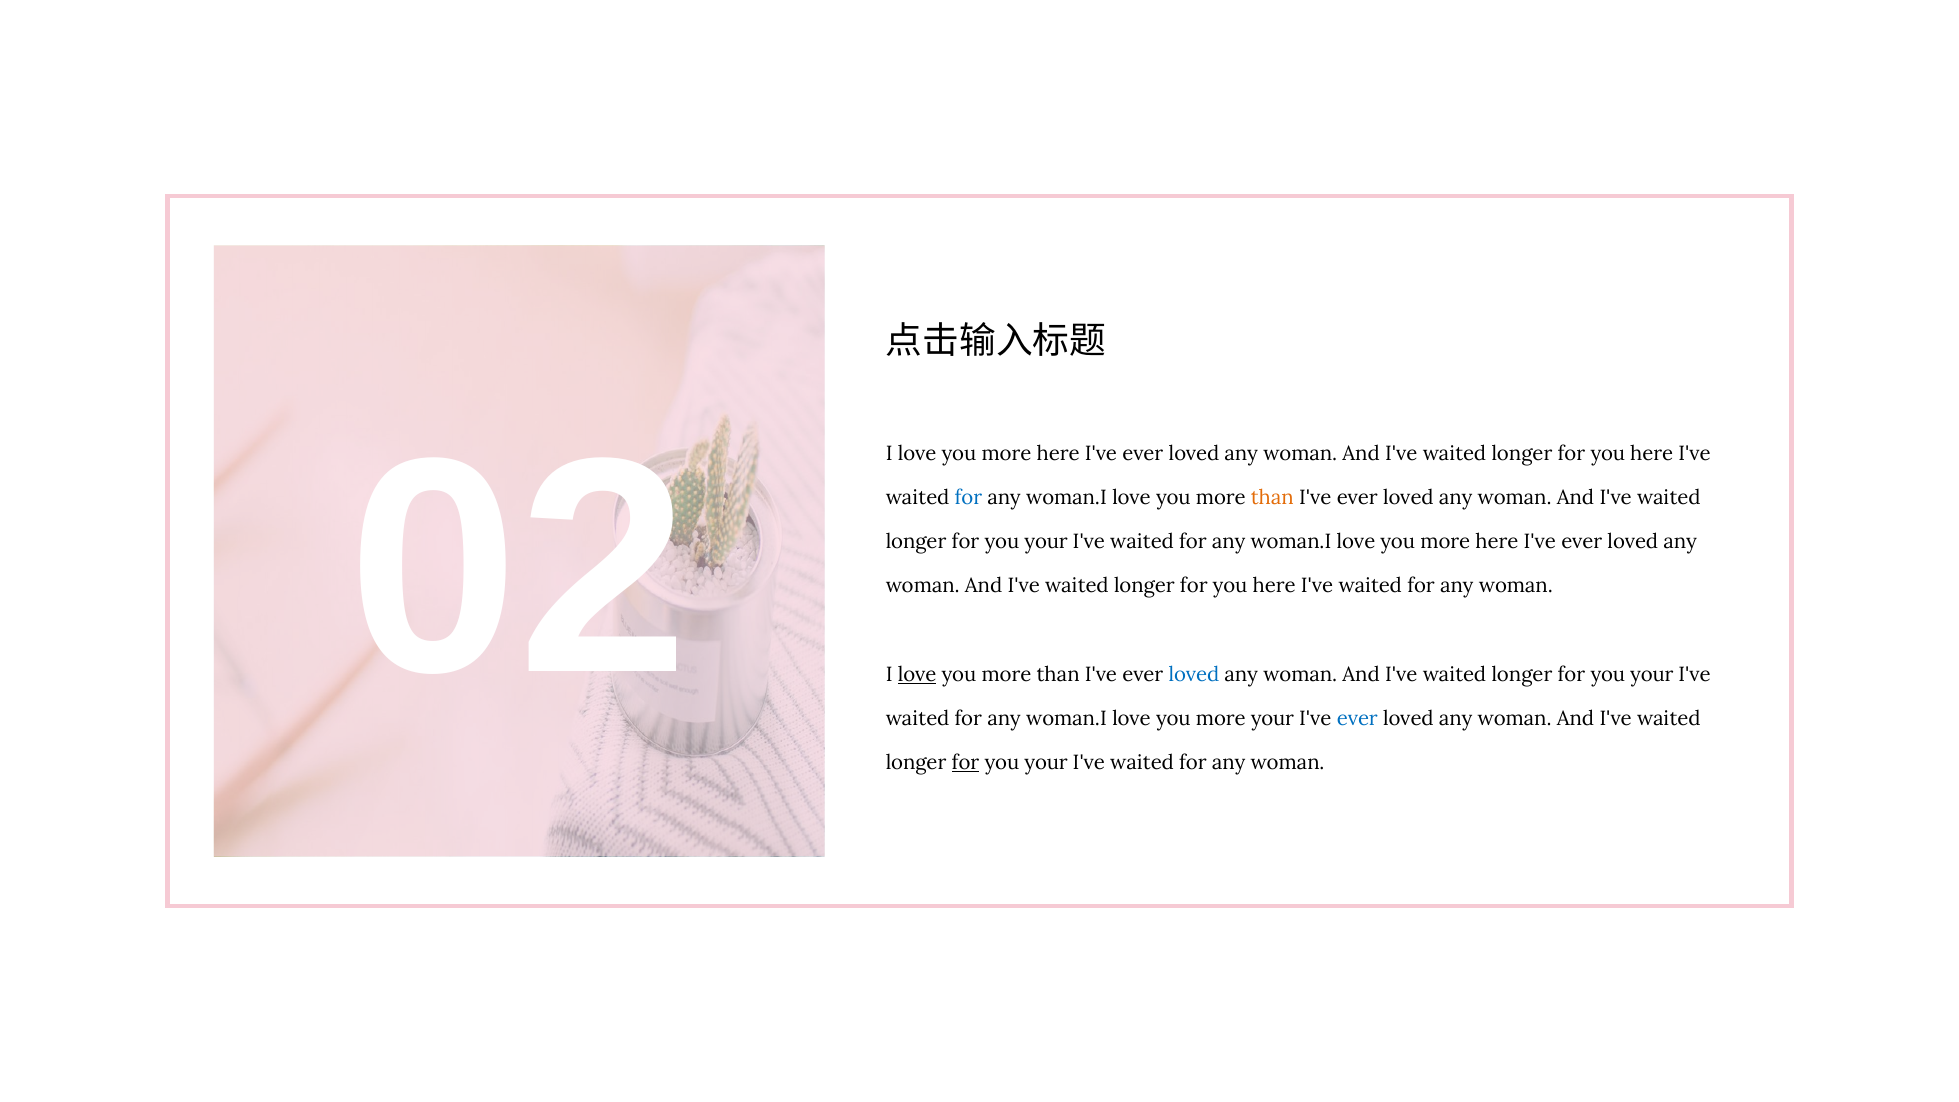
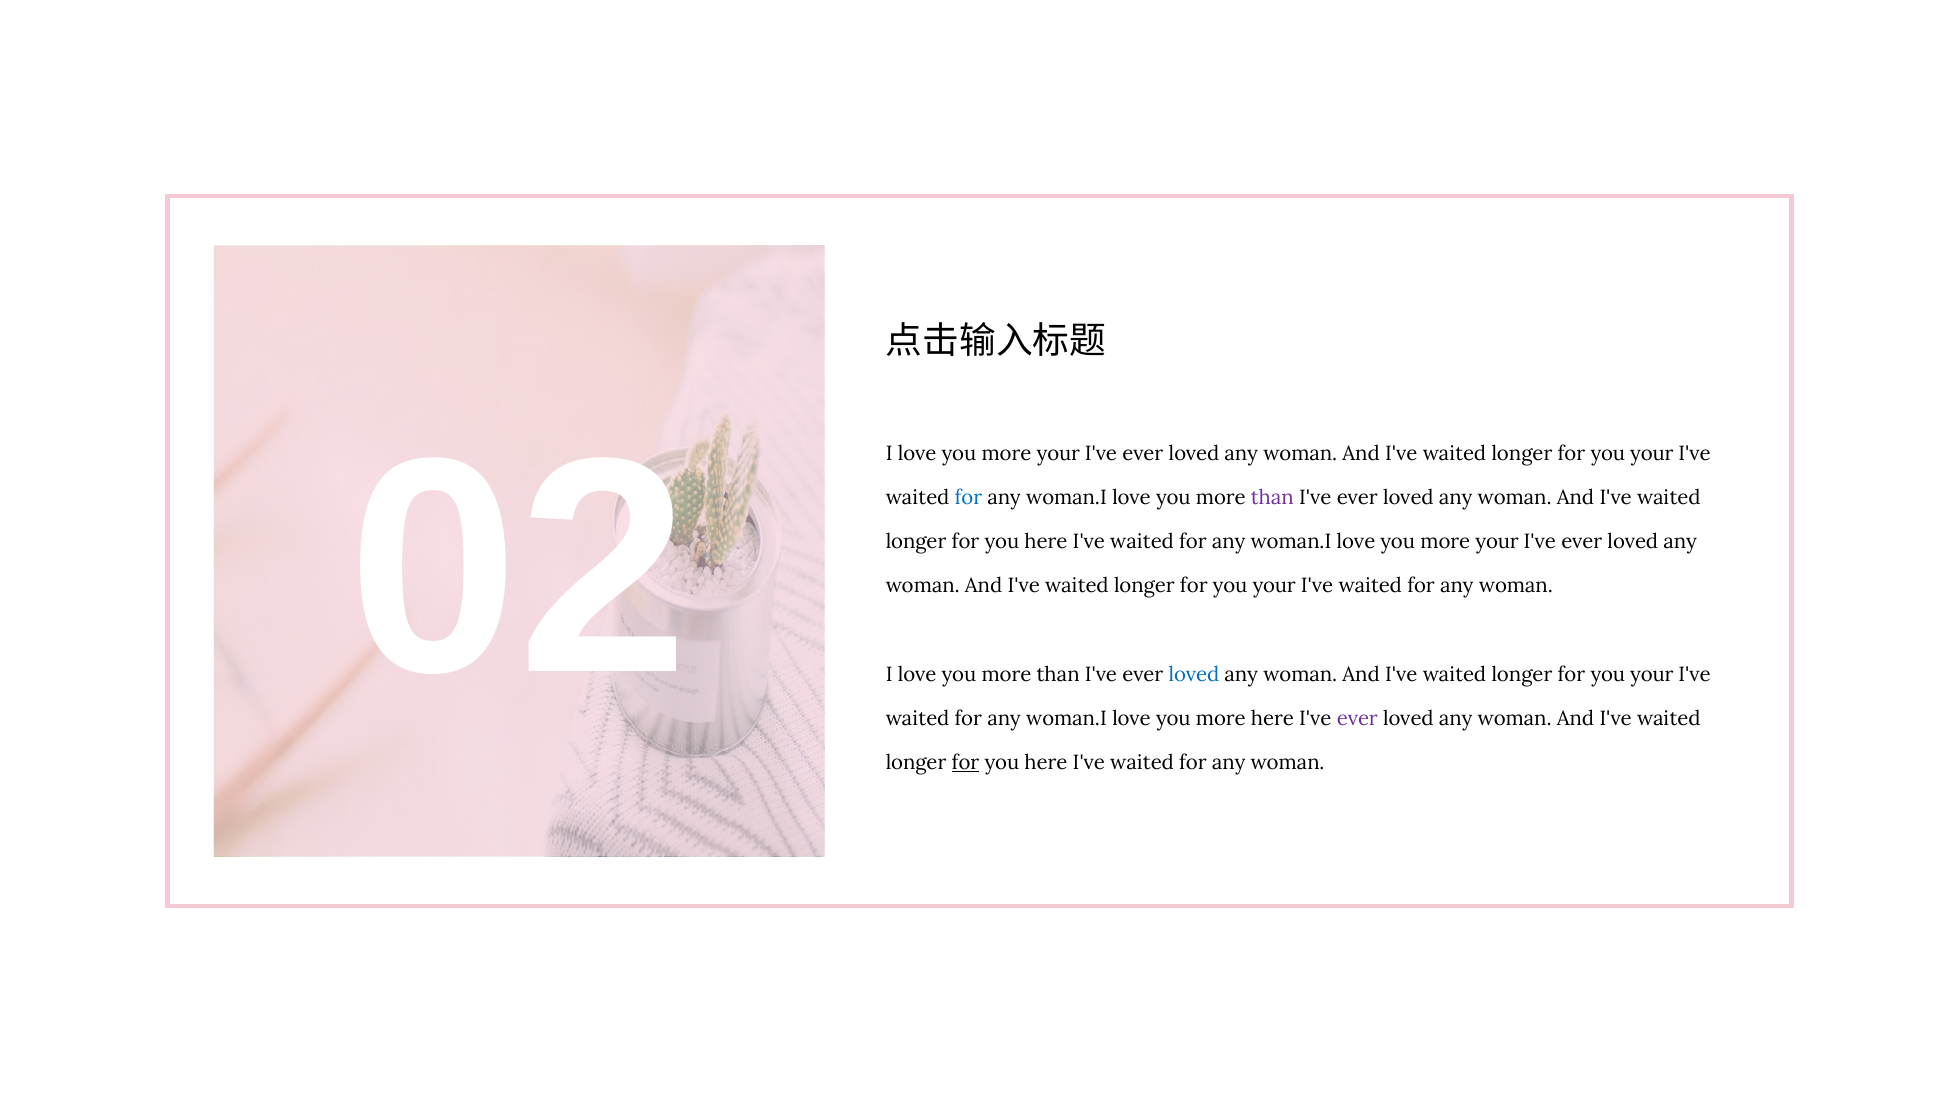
here: here -> your (1058, 454)
here: here -> your (1652, 454)
than colour: orange -> purple (1272, 498)
your: your -> here (1046, 542)
here: here -> your (1497, 542)
here: here -> your (1274, 586)
love underline: present -> none (917, 674)
more your: your -> here (1272, 719)
ever colour: blue -> purple (1357, 719)
your: your -> here (1046, 763)
